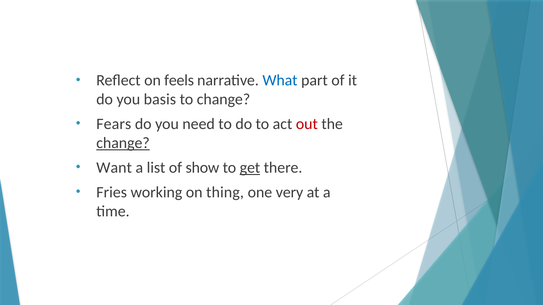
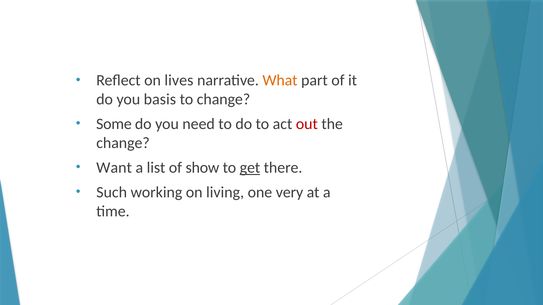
feels: feels -> lives (179, 81)
What colour: blue -> orange (280, 81)
Fears: Fears -> Some (114, 124)
change underline: present -> none (123, 143)
Fries: Fries -> Such (112, 193)
thing: thing -> living (225, 193)
